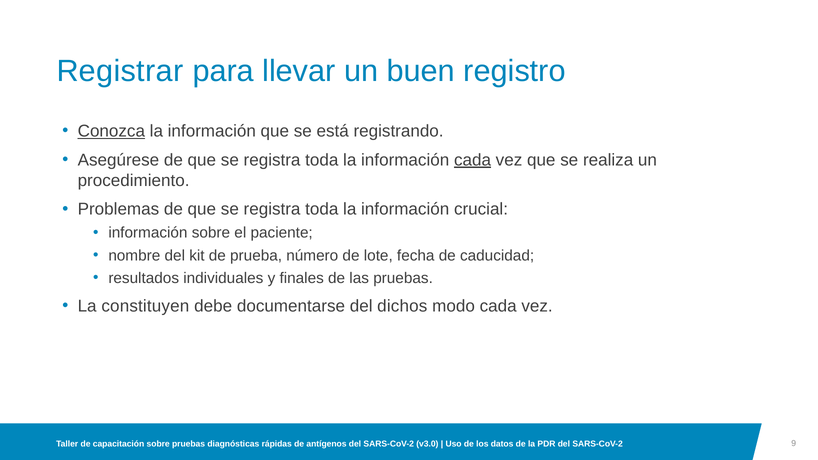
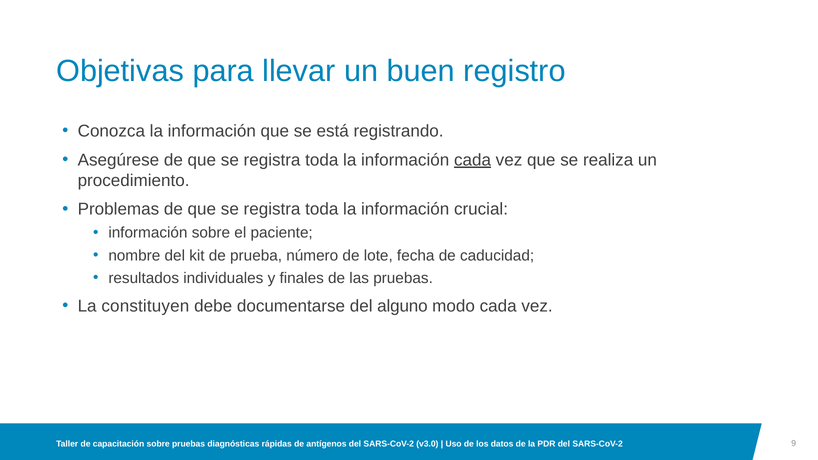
Registrar: Registrar -> Objetivas (120, 71)
Conozca underline: present -> none (111, 131)
dichos: dichos -> alguno (402, 306)
